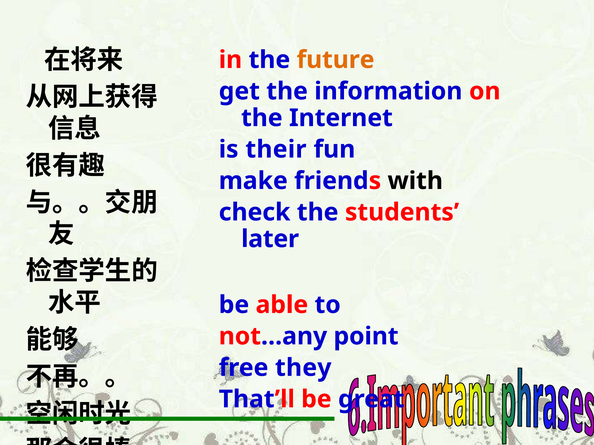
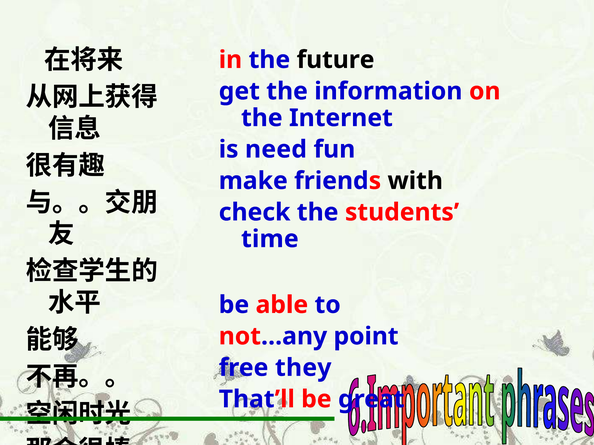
future colour: orange -> black (336, 60)
their: their -> need (276, 150)
later: later -> time (270, 239)
